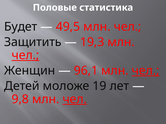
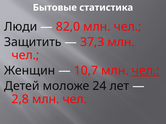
Половые: Половые -> Бытовые (55, 8)
Будет: Будет -> Люди (21, 27)
49,5: 49,5 -> 82,0 (68, 27)
19,3: 19,3 -> 37,3 (92, 42)
чел underline: present -> none (25, 55)
96,1: 96,1 -> 10,7 (86, 71)
19: 19 -> 24 (99, 86)
9,8: 9,8 -> 2,8 (20, 100)
чел underline: present -> none (75, 100)
